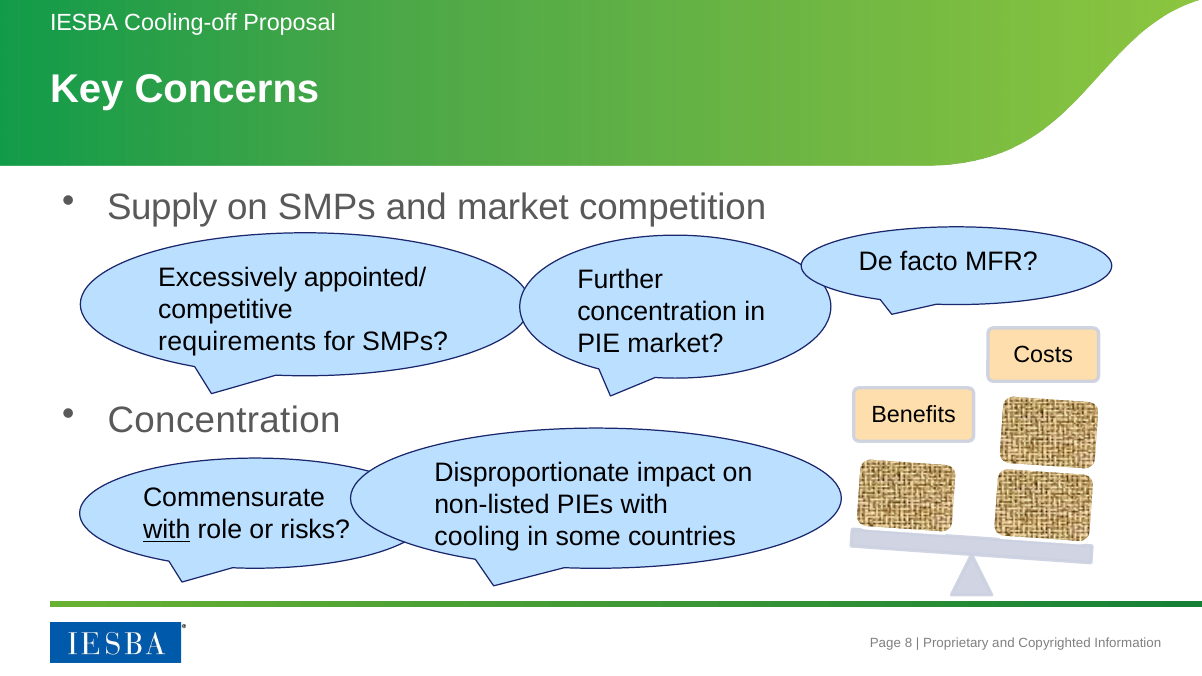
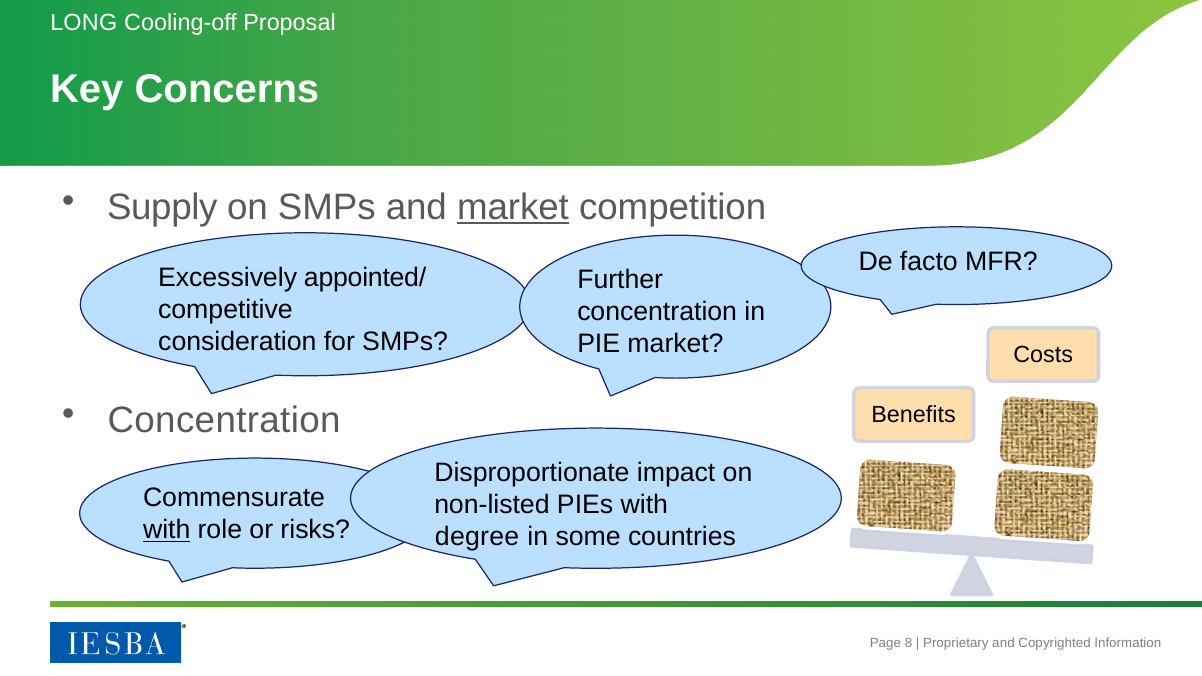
IESBA: IESBA -> LONG (84, 23)
market underline: none -> present (513, 208)
requirements: requirements -> consideration (237, 342)
cooling: cooling -> degree (477, 537)
